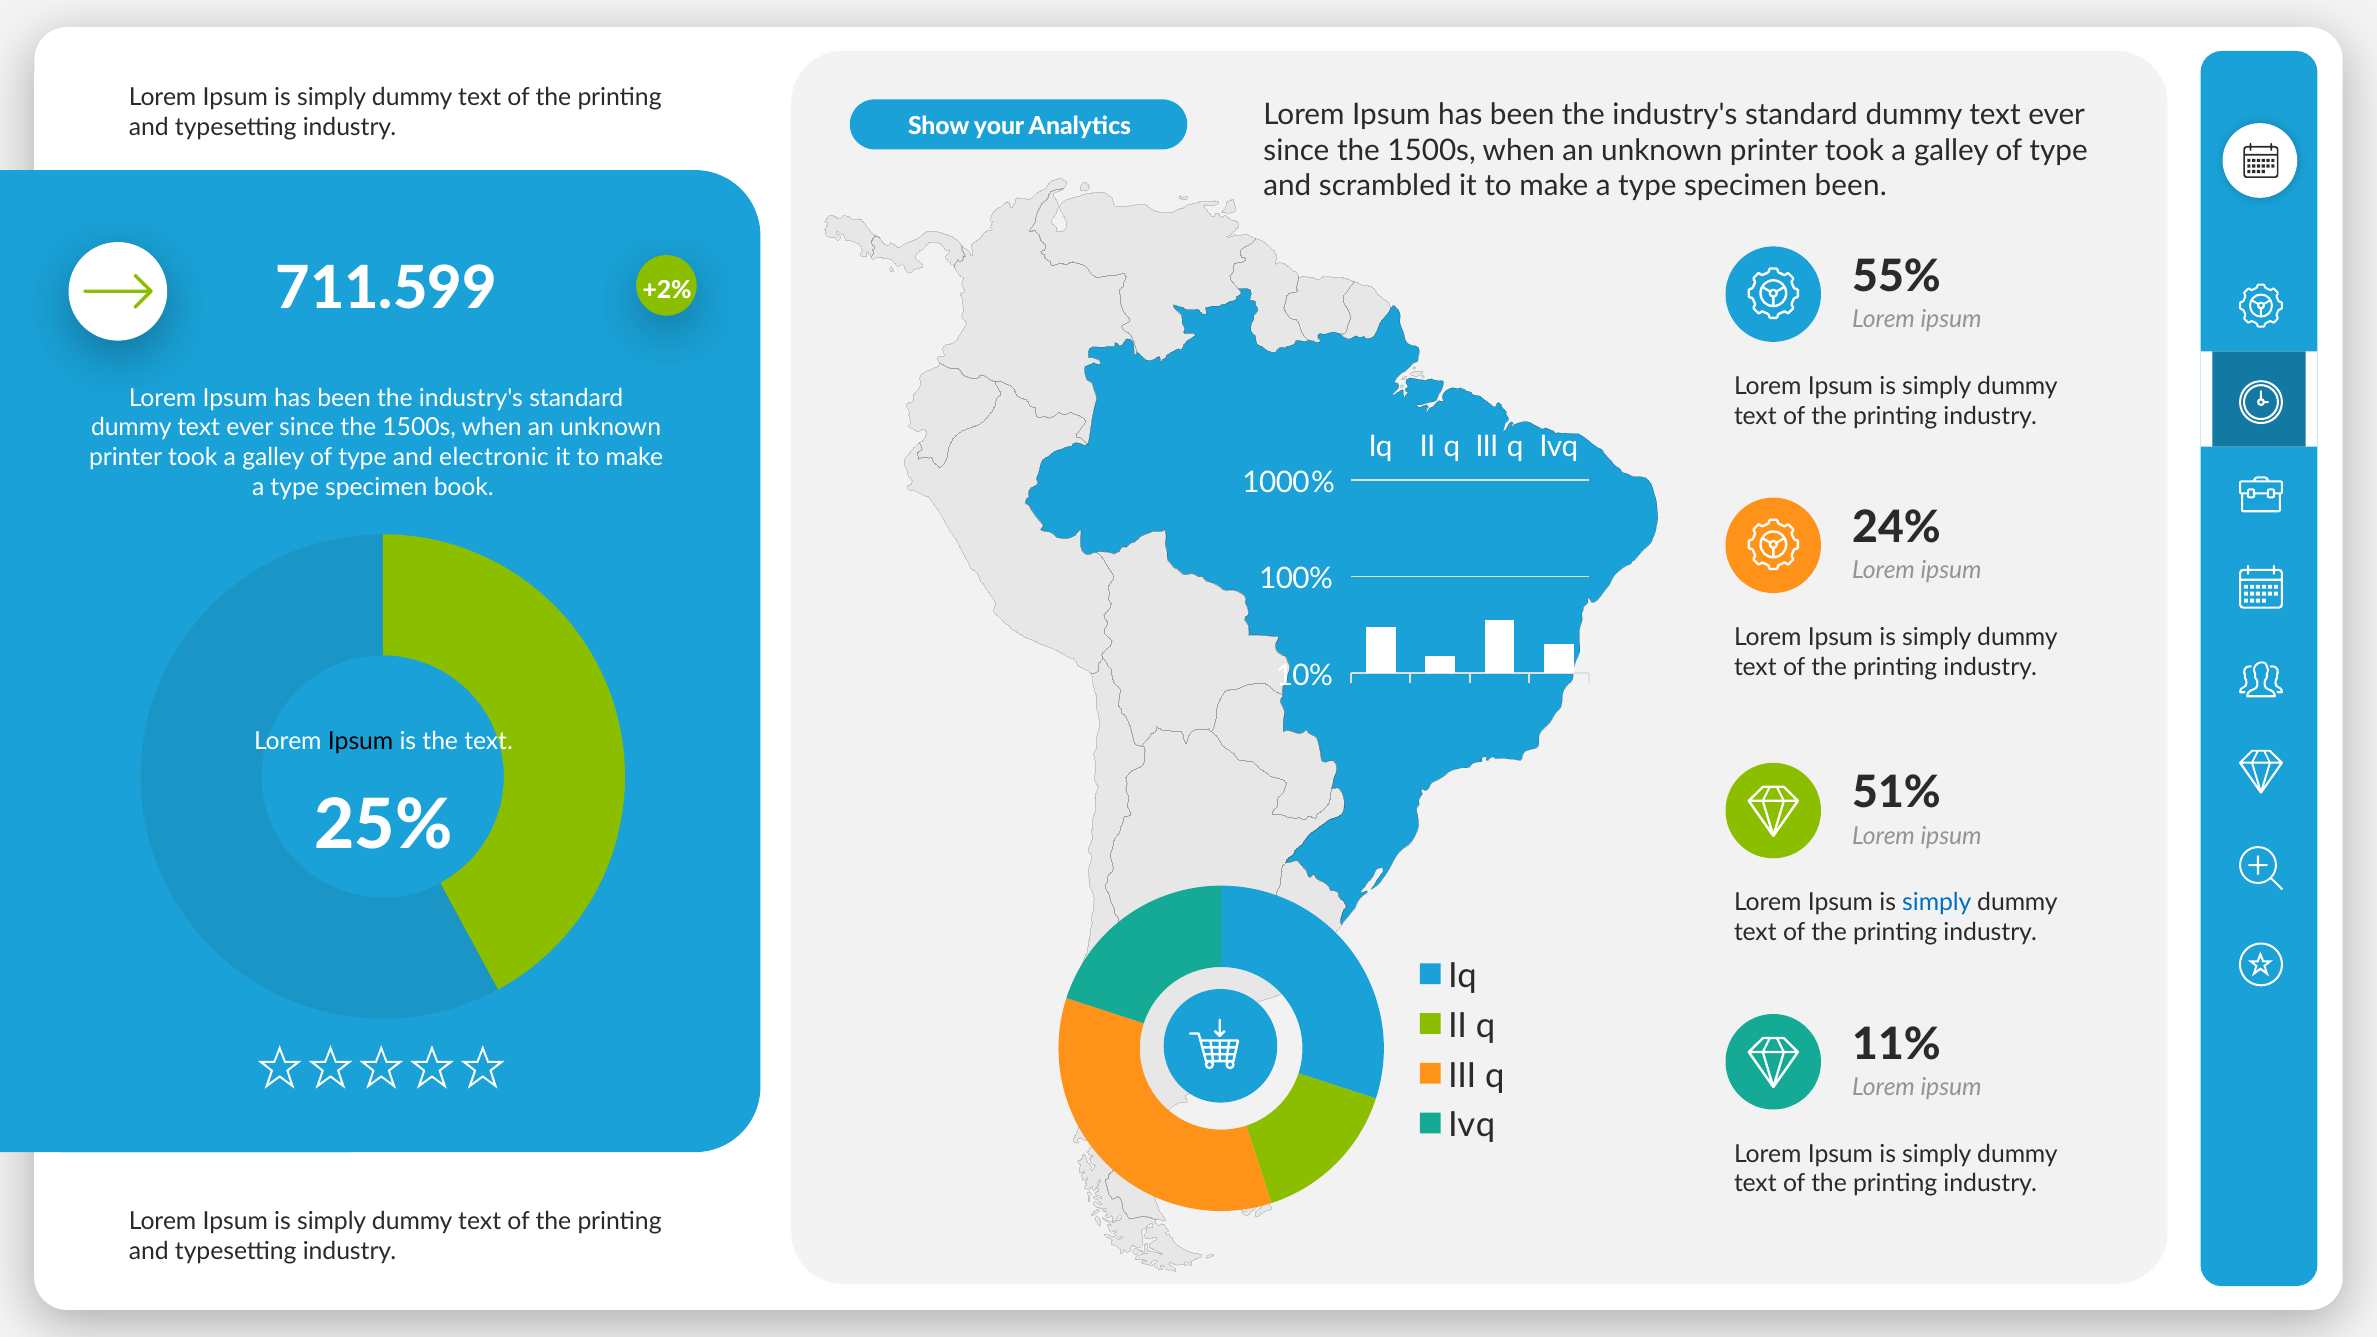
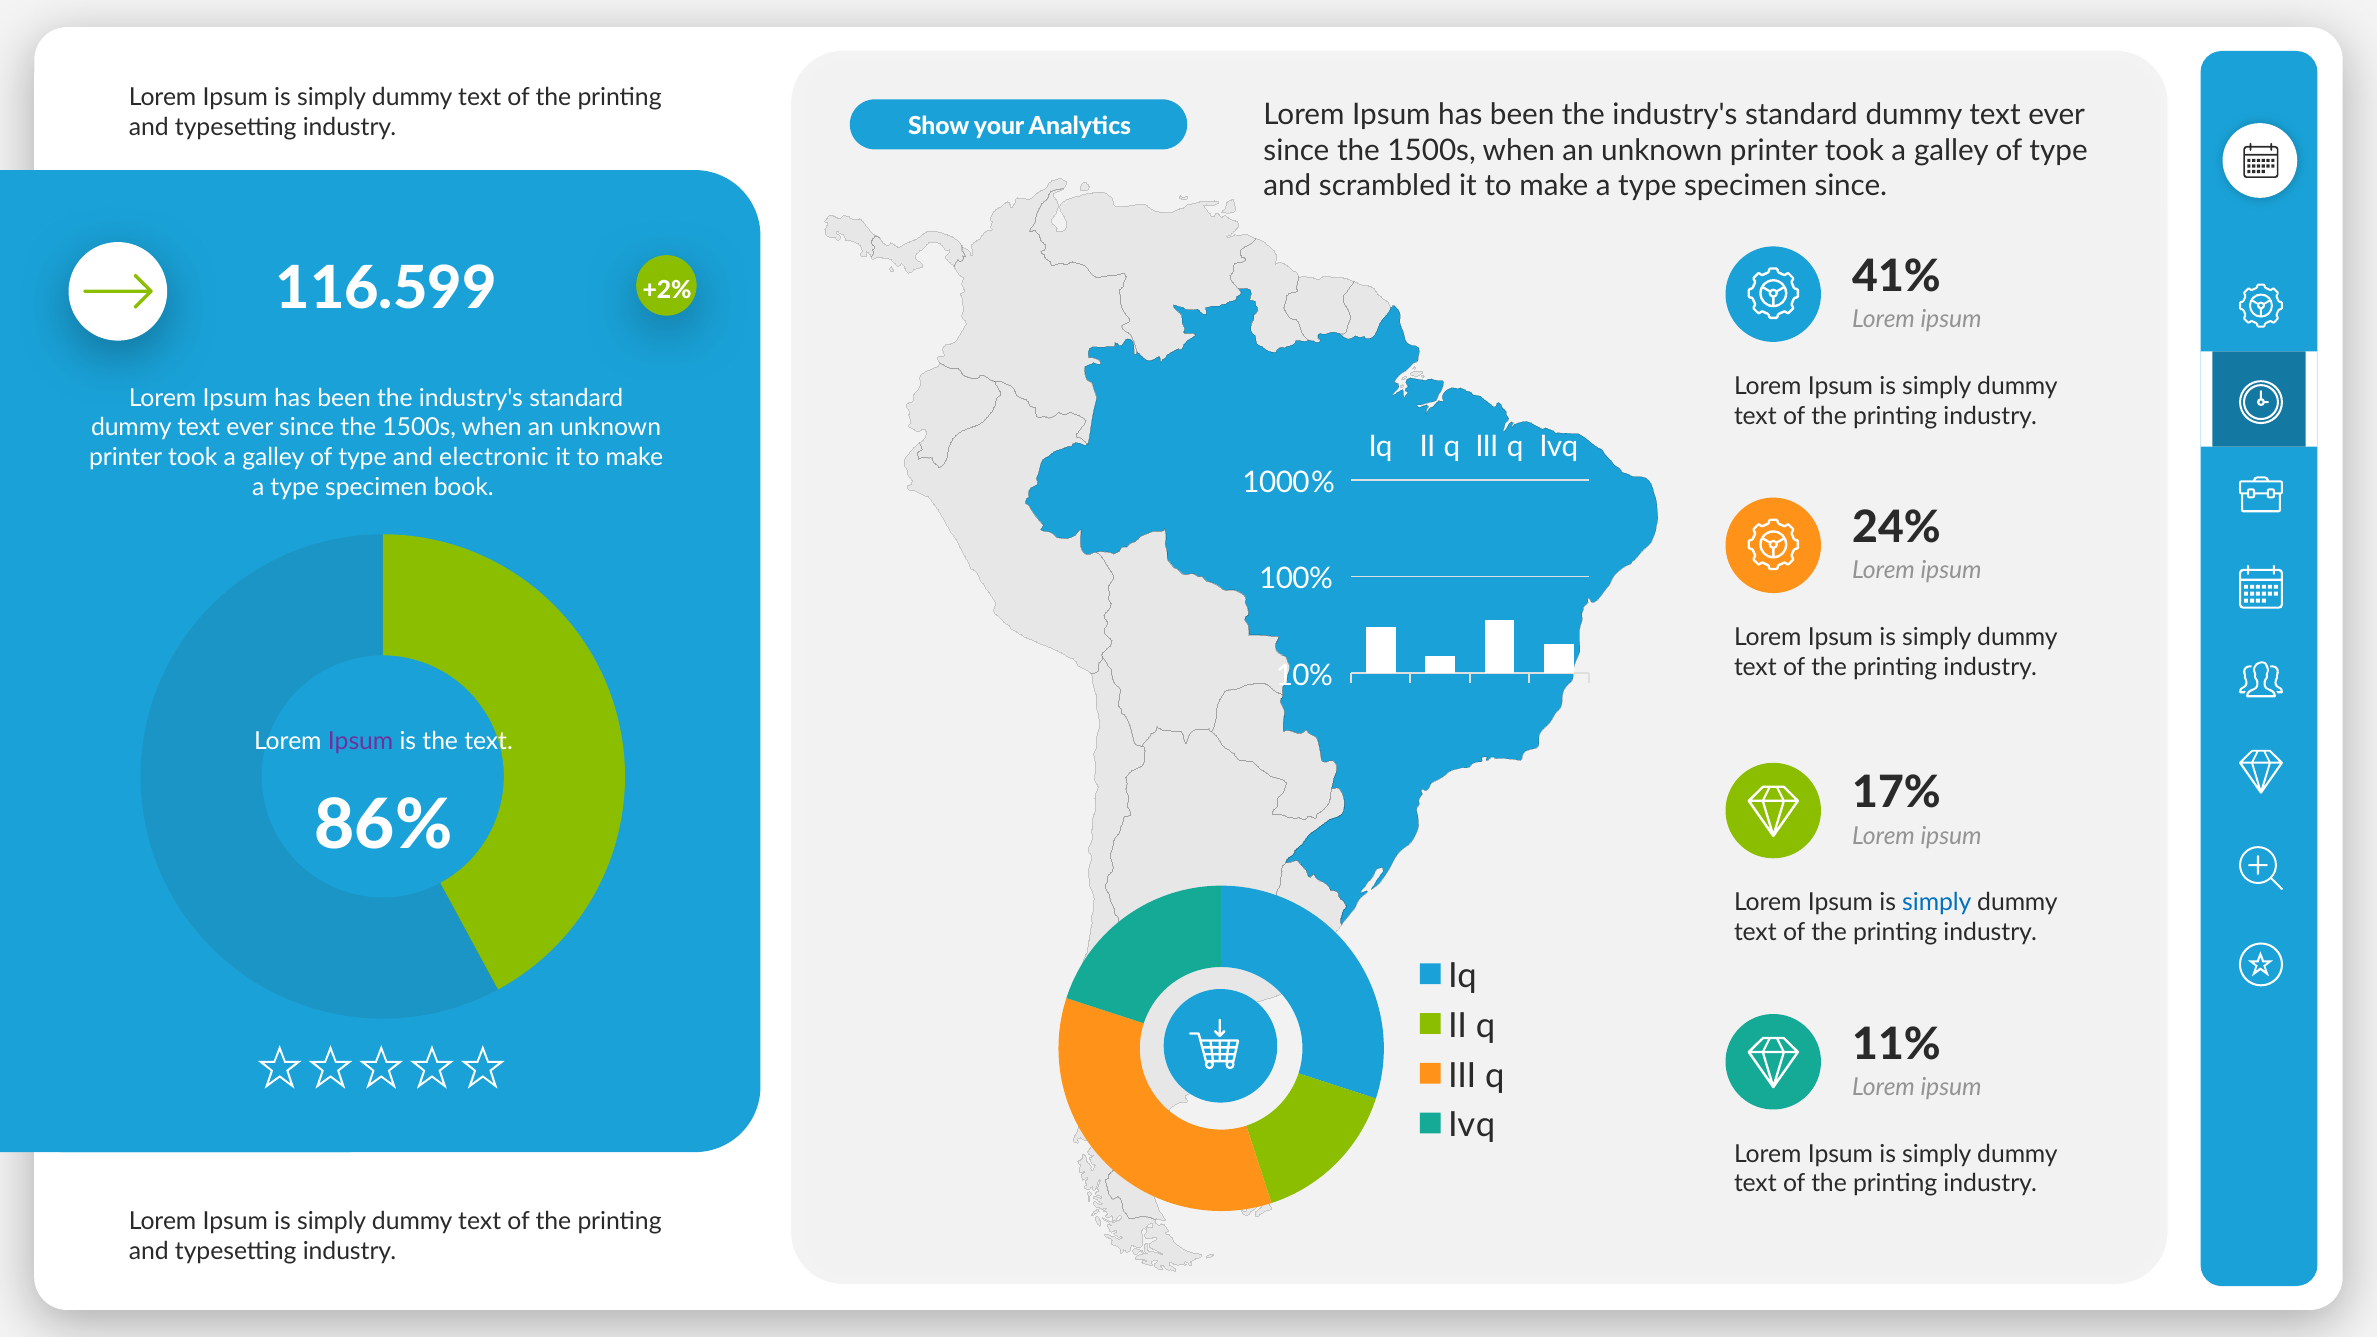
specimen been: been -> since (1851, 186)
55%: 55% -> 41% (1896, 277)
711.599: 711.599 -> 116.599 (386, 289)
Ipsum colour: black -> purple (361, 741)
51%: 51% -> 17% (1896, 793)
25%: 25% -> 86% (384, 826)
